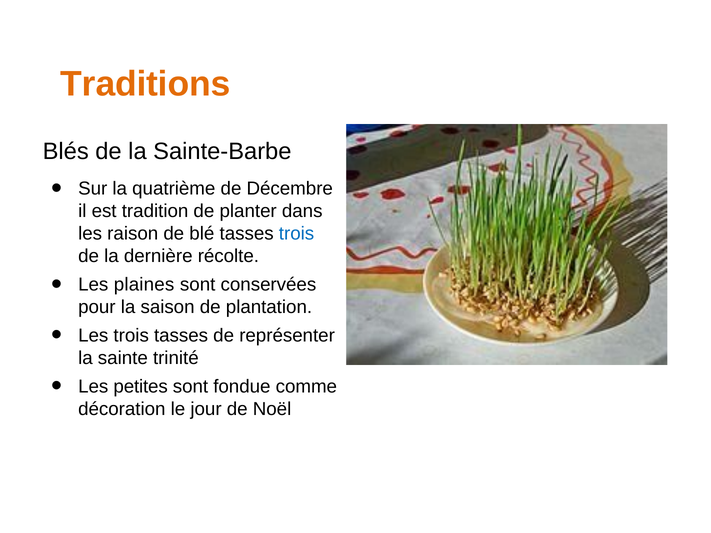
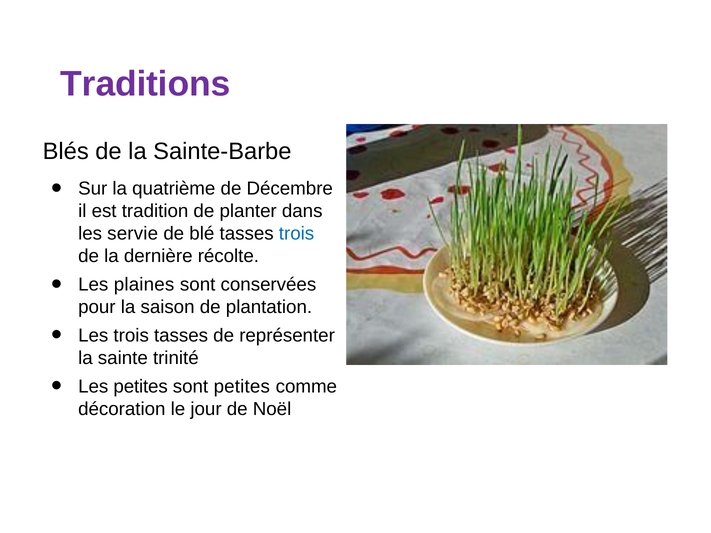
Traditions colour: orange -> purple (145, 84)
raison: raison -> servie (133, 234)
sont fondue: fondue -> petites (242, 387)
